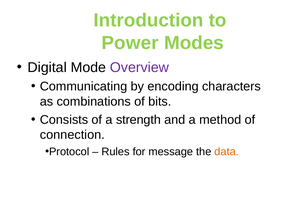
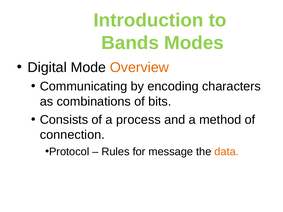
Power: Power -> Bands (130, 43)
Overview colour: purple -> orange (139, 67)
strength: strength -> process (138, 120)
